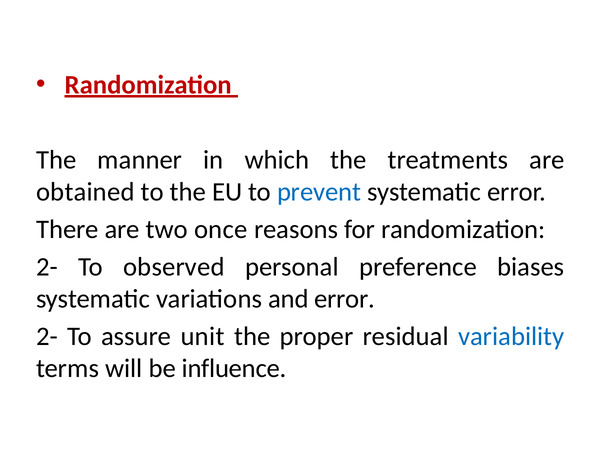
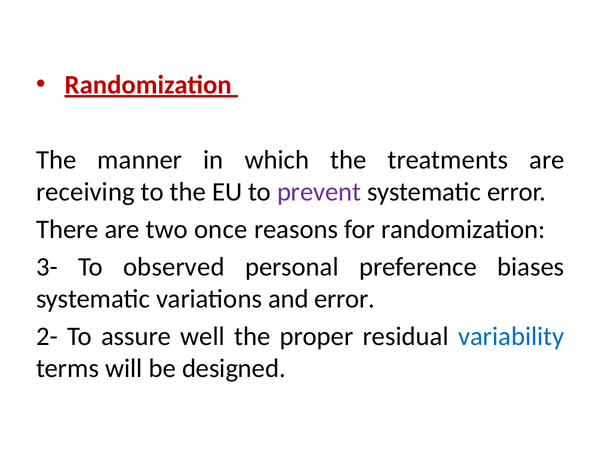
obtained: obtained -> receiving (85, 192)
prevent colour: blue -> purple (319, 192)
2-: 2- -> 3- (47, 267)
unit: unit -> well (203, 336)
influence: influence -> designed (234, 368)
